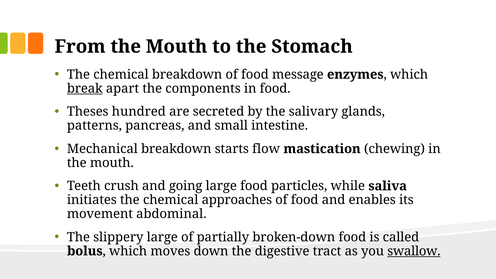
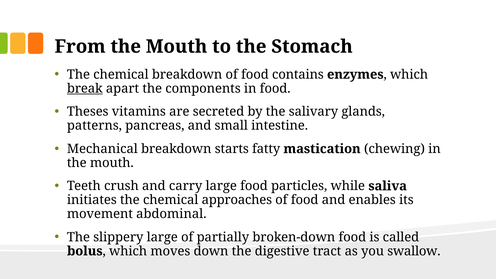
message: message -> contains (298, 74)
hundred: hundred -> vitamins (139, 112)
flow: flow -> fatty (266, 149)
going: going -> carry (186, 186)
swallow underline: present -> none (414, 251)
